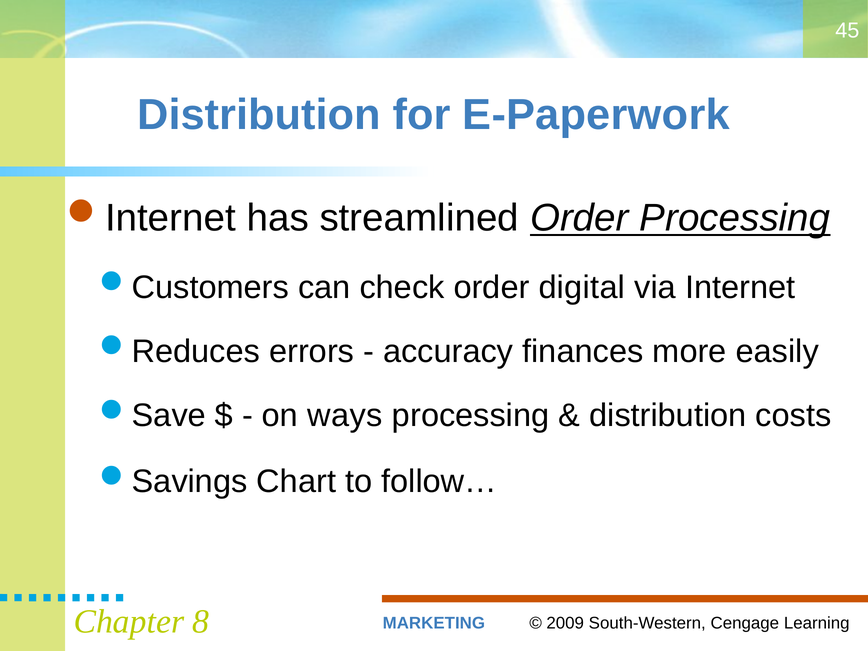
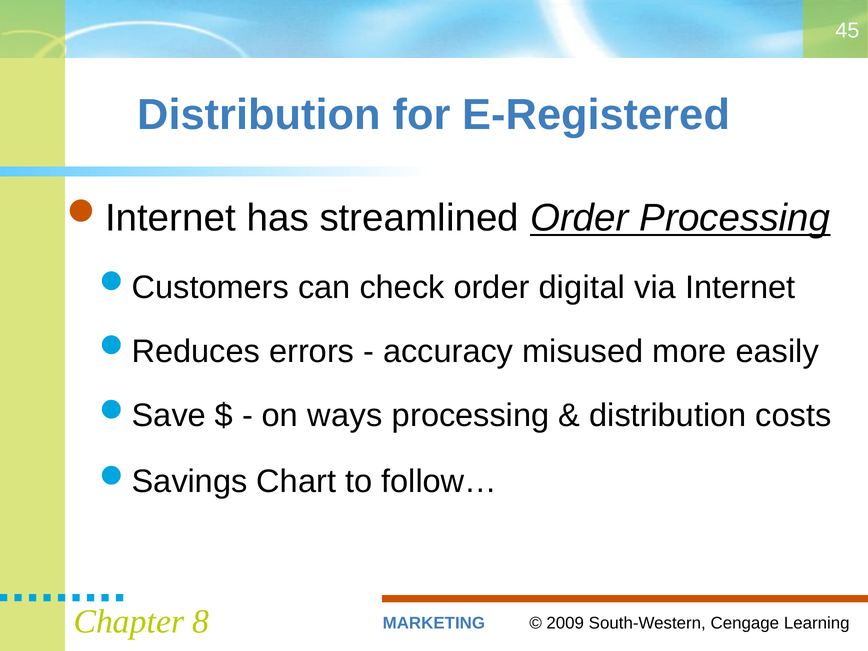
E-Paperwork: E-Paperwork -> E-Registered (596, 115)
finances: finances -> misused (583, 351)
